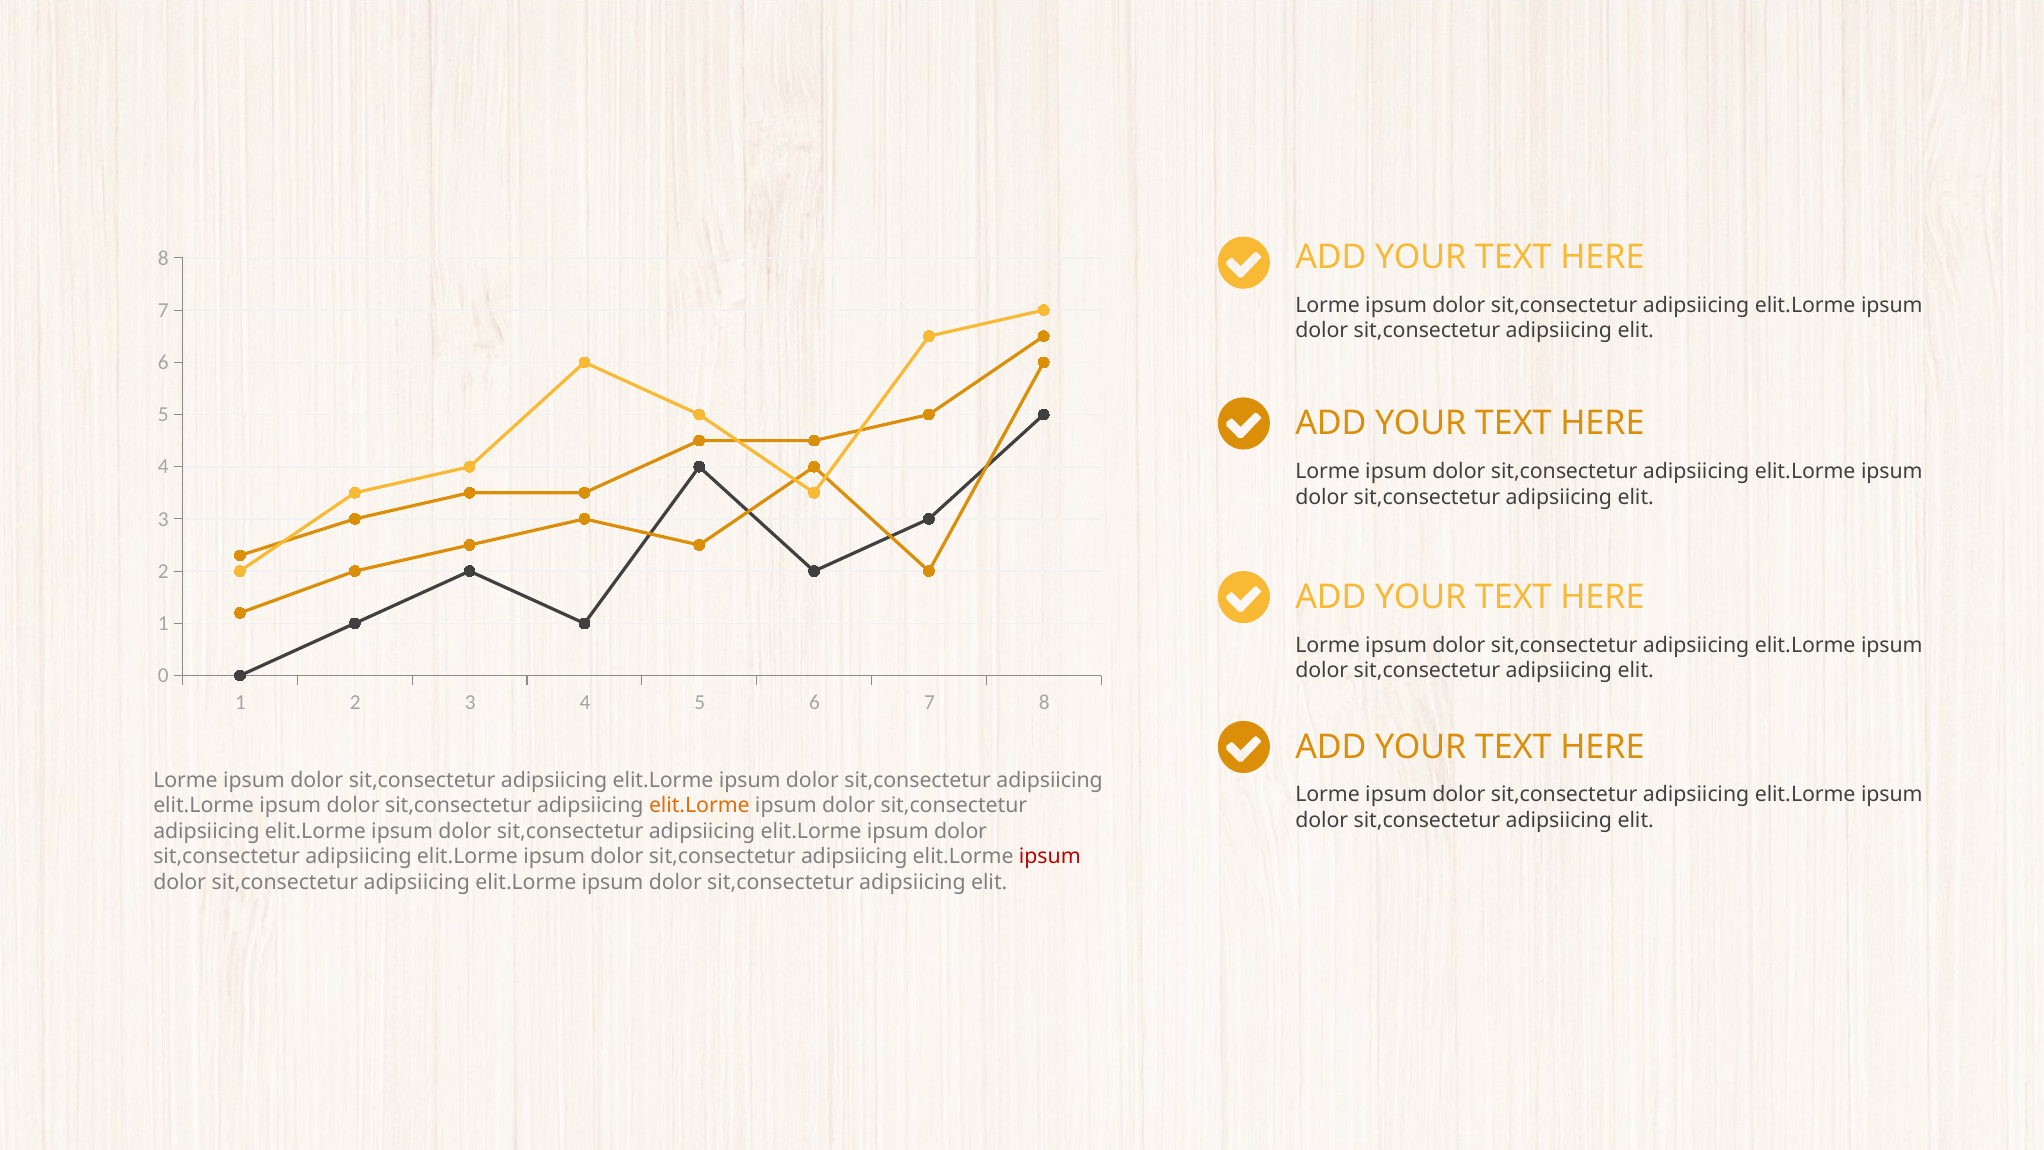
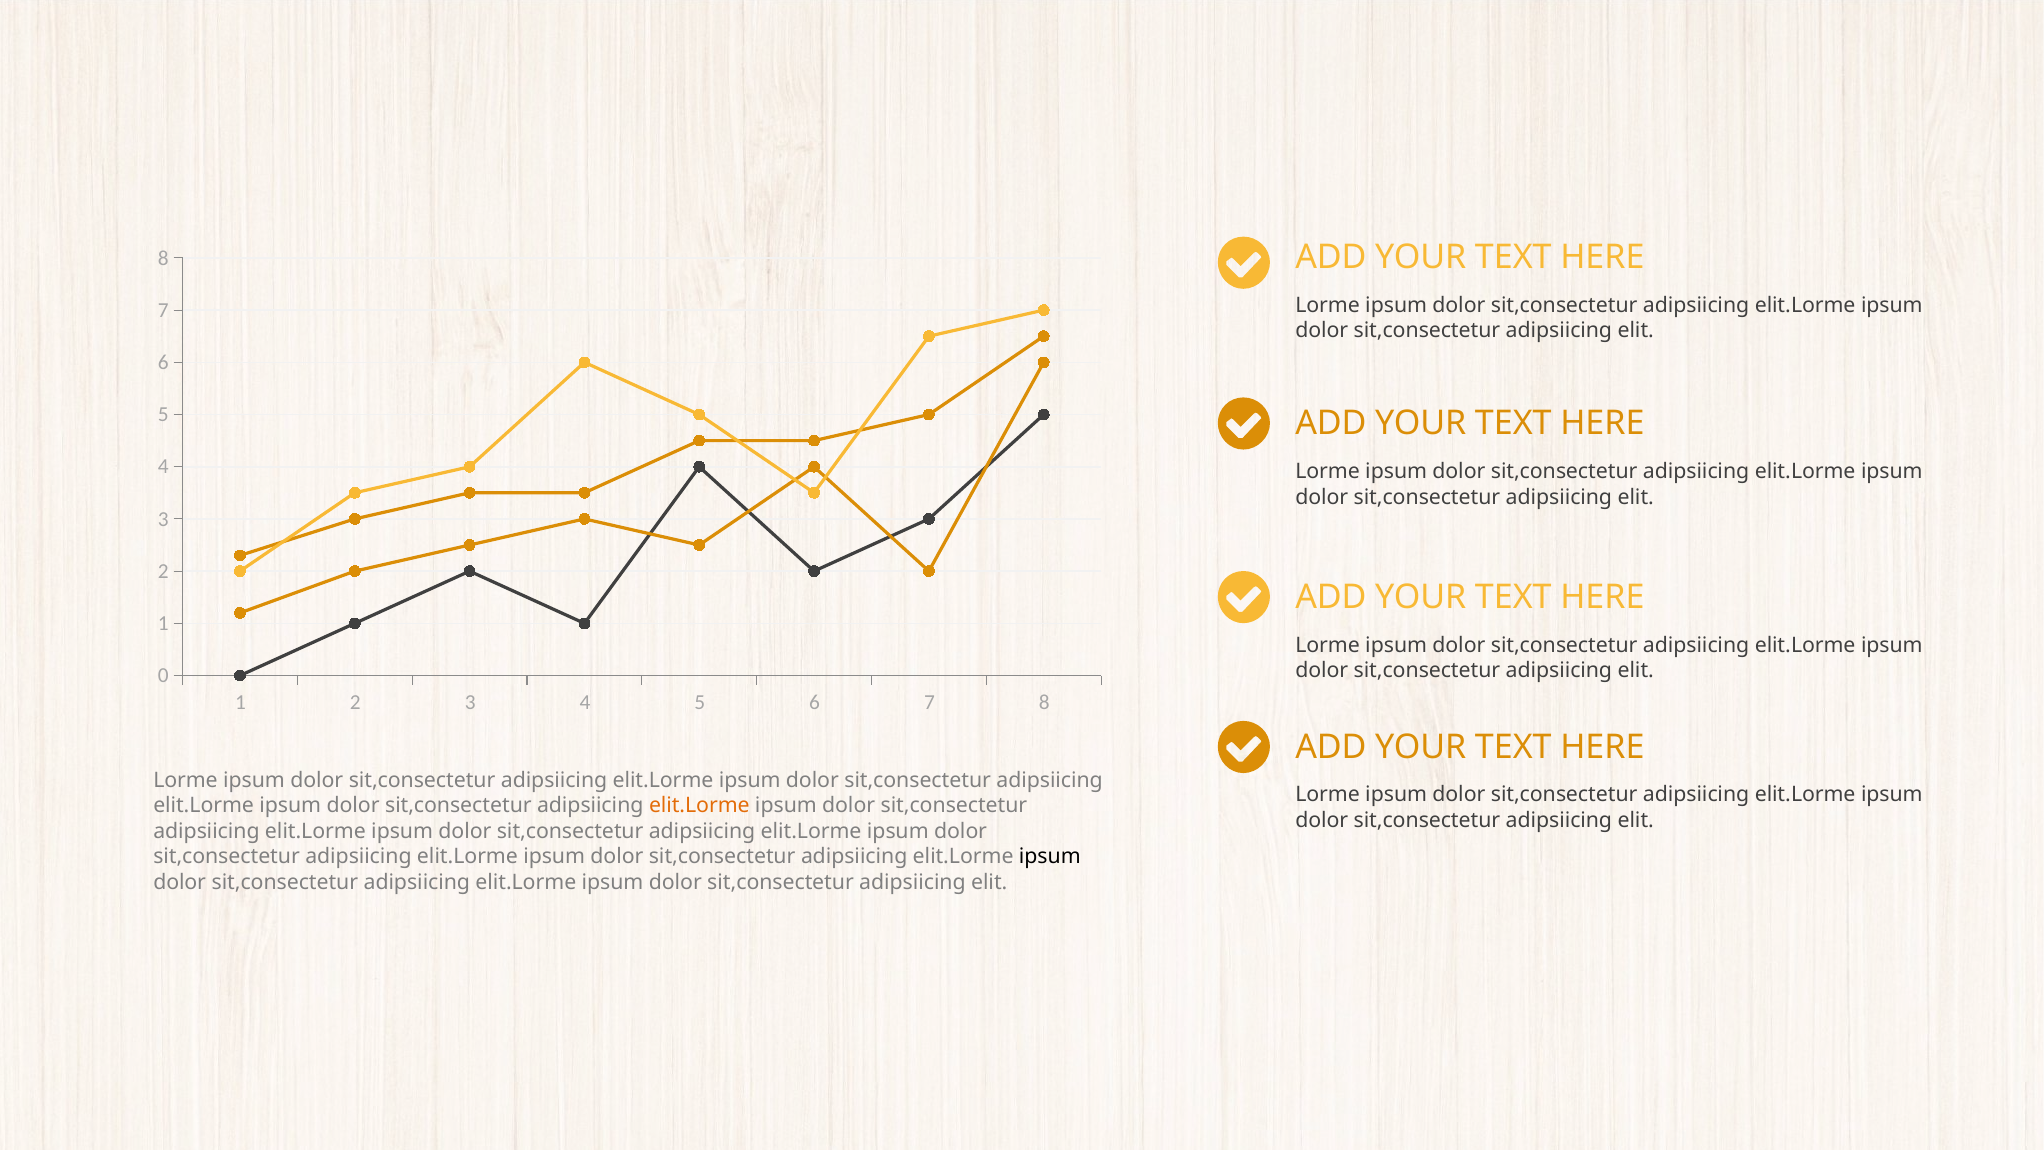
ipsum colour: red -> black (1050, 857)
